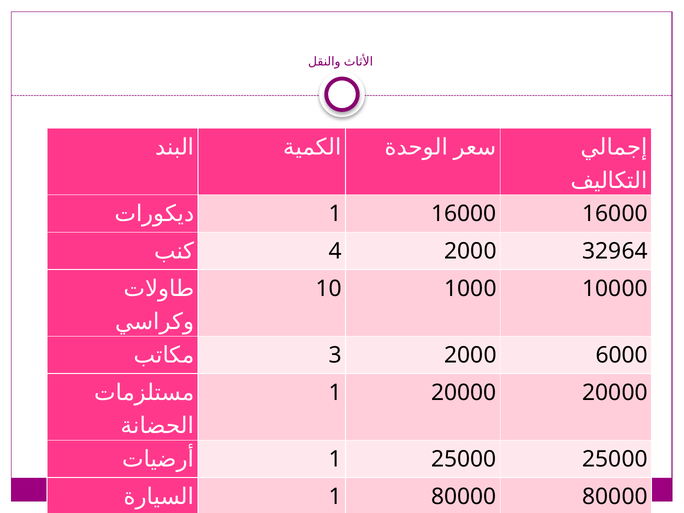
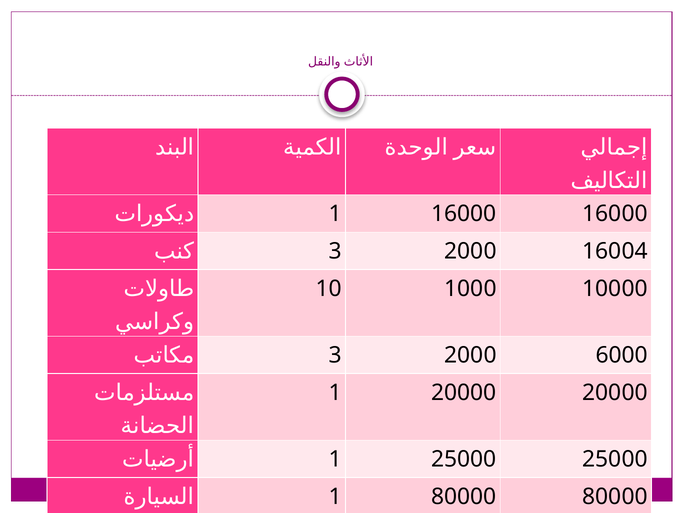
4: 4 -> 3 (335, 251)
32964: 32964 -> 16004 (615, 251)
